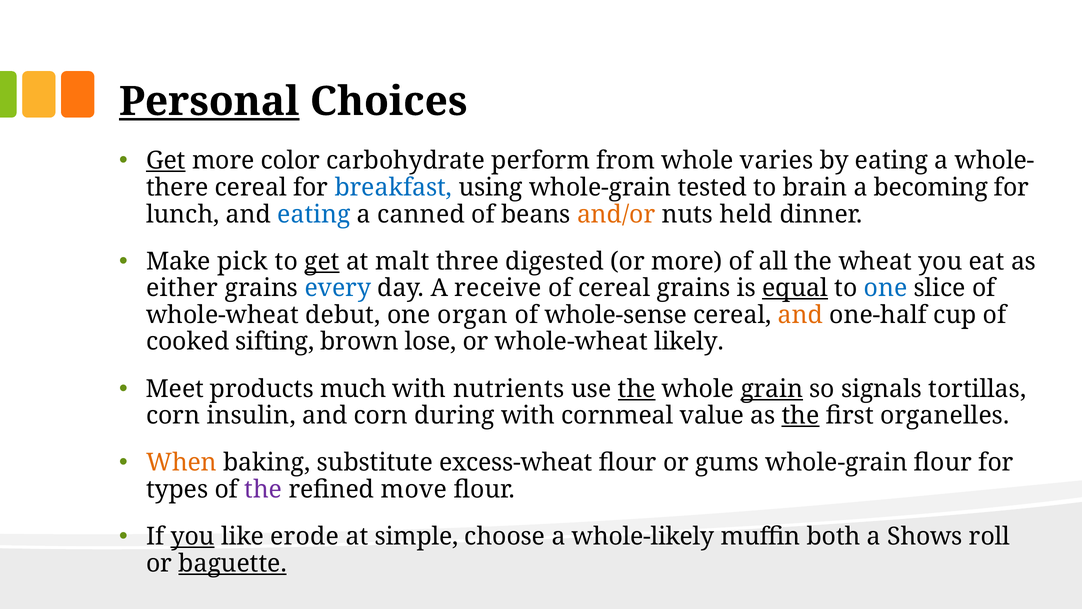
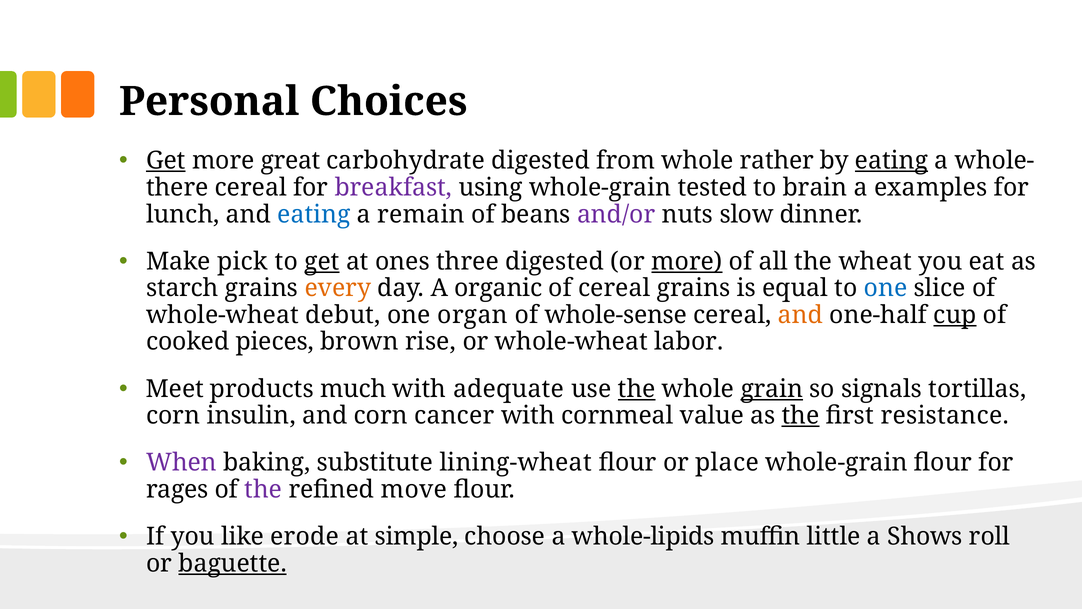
Personal underline: present -> none (209, 102)
color: color -> great (291, 161)
carbohydrate perform: perform -> digested (541, 161)
varies: varies -> rather (777, 161)
eating underline: none -> present (892, 161)
breakfast colour: blue -> purple (393, 187)
becoming: becoming -> examples (931, 187)
canned: canned -> remain (421, 214)
and/or colour: orange -> purple (616, 214)
held: held -> slow (746, 214)
malt: malt -> ones (402, 261)
more underline: none -> present (687, 261)
either: either -> starch (182, 288)
every colour: blue -> orange (338, 288)
receive: receive -> organic (498, 288)
equal underline: present -> none (795, 288)
cup underline: none -> present (955, 315)
sifting: sifting -> pieces (275, 342)
lose: lose -> rise (431, 342)
likely: likely -> labor (689, 342)
nutrients: nutrients -> adequate (509, 389)
during: during -> cancer (454, 416)
organelles: organelles -> resistance (945, 416)
When colour: orange -> purple (182, 463)
excess-wheat: excess-wheat -> lining-wheat (516, 463)
gums: gums -> place (727, 463)
types: types -> rages (177, 489)
you underline: present -> none (193, 536)
whole-likely: whole-likely -> whole-lipids (643, 536)
both: both -> little (834, 536)
